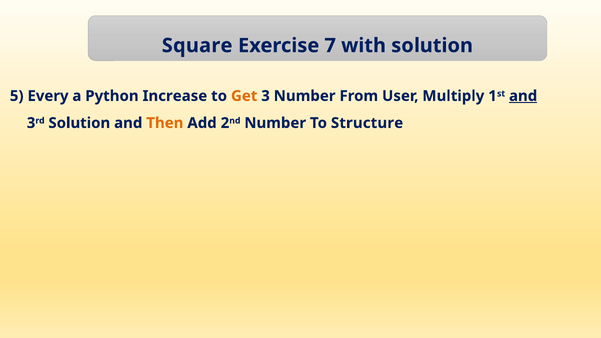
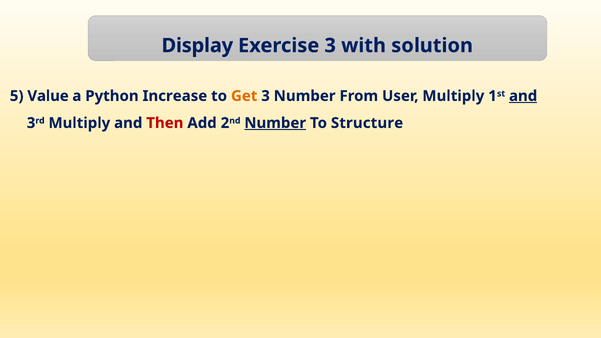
Square: Square -> Display (197, 46)
Exercise 7: 7 -> 3 (330, 46)
Every: Every -> Value (48, 96)
Solution: Solution -> Multiply (79, 123)
Then colour: orange -> red (165, 123)
Number underline: none -> present (275, 123)
